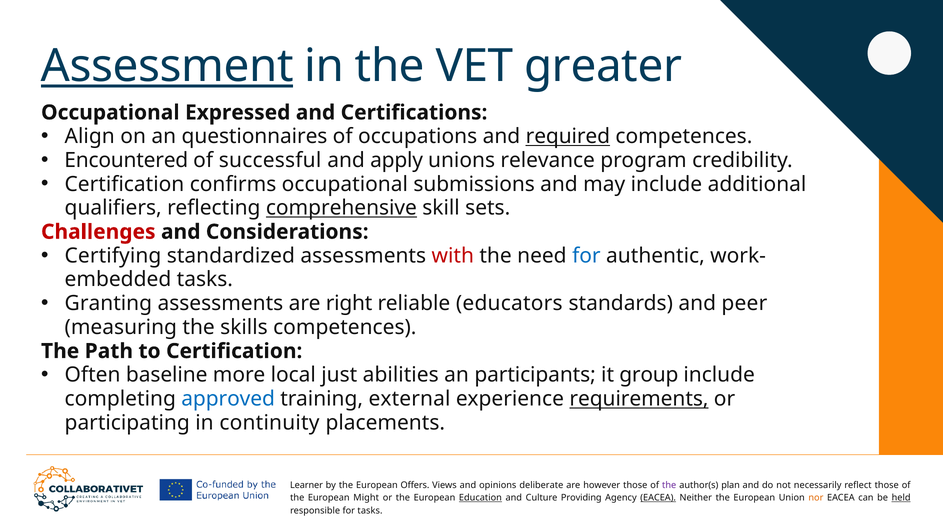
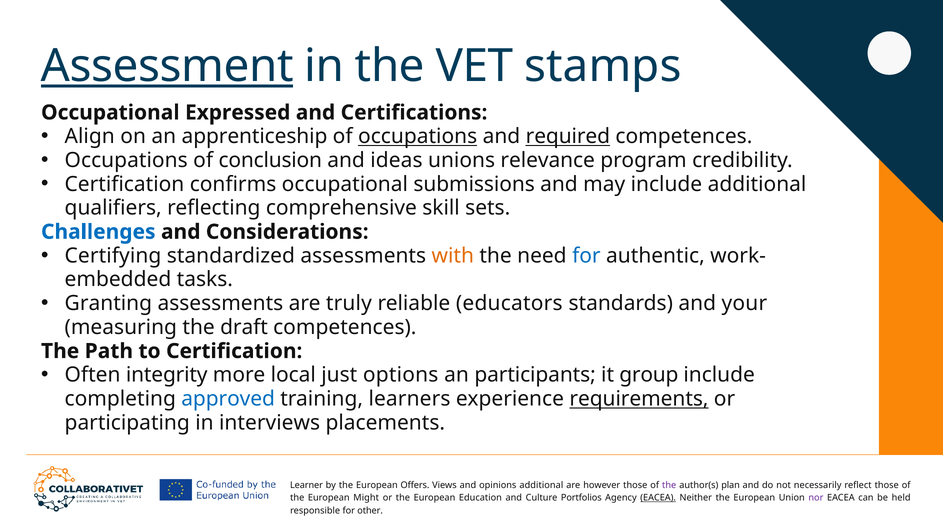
greater: greater -> stamps (603, 66)
questionnaires: questionnaires -> apprenticeship (255, 136)
occupations underline: none -> present (418, 136)
Encountered: Encountered -> Occupations (126, 160)
successful: successful -> conclusion (270, 160)
apply: apply -> ideas (396, 160)
comprehensive underline: present -> none (341, 208)
Challenges colour: red -> blue (98, 232)
with colour: red -> orange (453, 255)
right: right -> truly (349, 303)
peer: peer -> your (744, 303)
skills: skills -> draft (244, 327)
baseline: baseline -> integrity (167, 375)
abilities: abilities -> options (401, 375)
external: external -> learners (409, 398)
continuity: continuity -> interviews (270, 422)
opinions deliberate: deliberate -> additional (541, 485)
Education underline: present -> none (480, 497)
Providing: Providing -> Portfolios (581, 497)
nor colour: orange -> purple (816, 497)
held underline: present -> none (901, 497)
for tasks: tasks -> other (370, 510)
